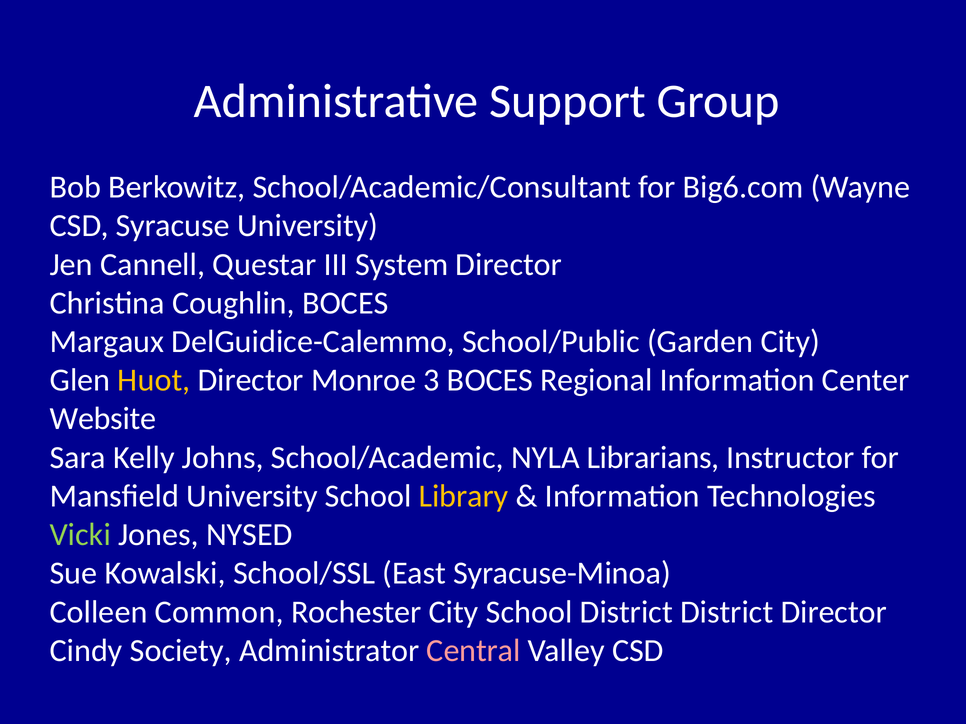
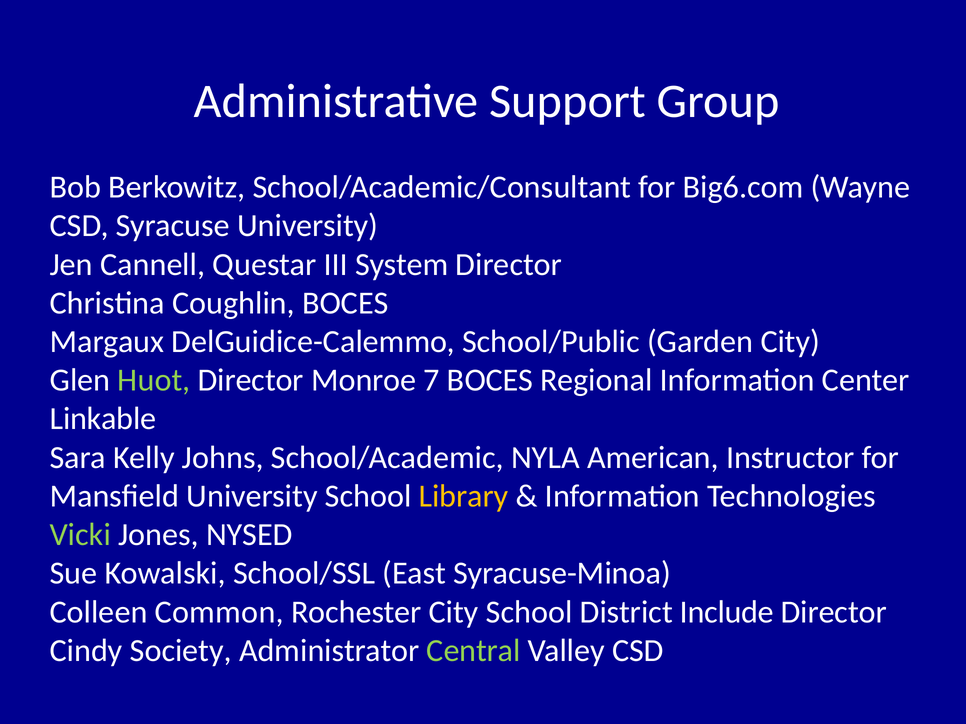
Huot colour: yellow -> light green (154, 380)
3: 3 -> 7 (431, 380)
Website: Website -> Linkable (103, 419)
Librarians: Librarians -> American (653, 458)
District District: District -> Include (727, 612)
Central colour: pink -> light green (474, 651)
